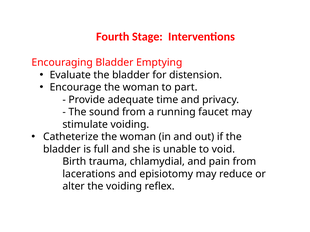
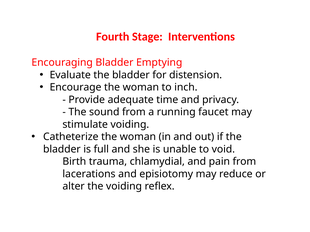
part: part -> inch (186, 87)
